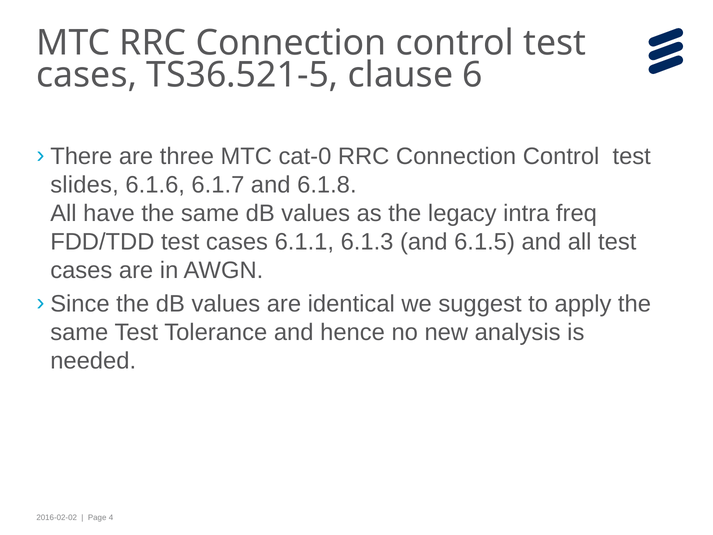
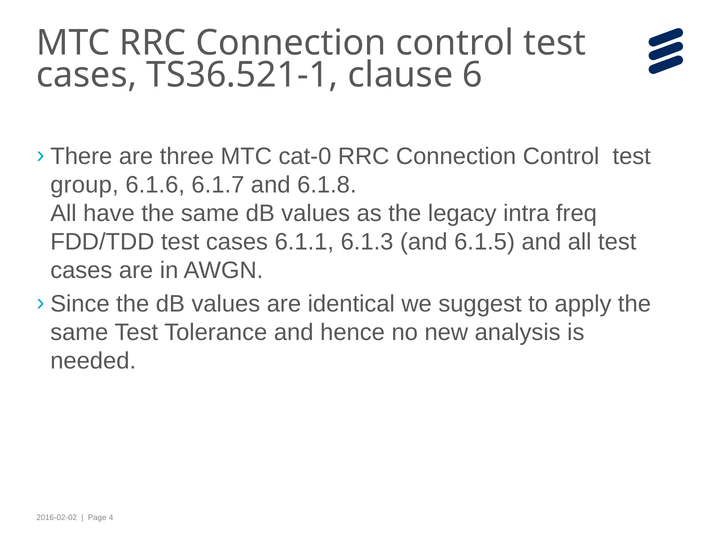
TS36.521-5: TS36.521-5 -> TS36.521-1 (242, 75)
slides: slides -> group (84, 185)
